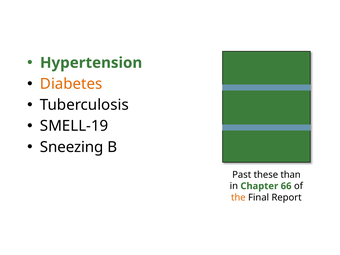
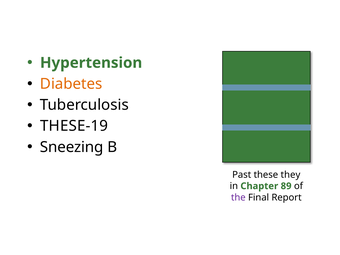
SMELL-19: SMELL-19 -> THESE-19 (74, 126)
than: than -> they (290, 175)
66: 66 -> 89 (286, 186)
the colour: orange -> purple (238, 197)
